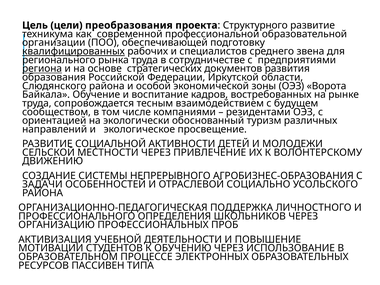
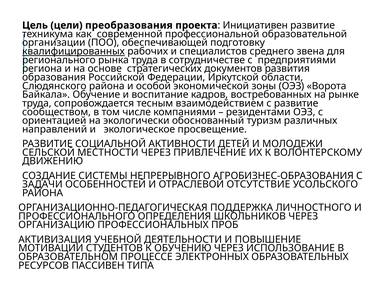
Структурного: Структурного -> Инициативен (255, 25)
региона underline: present -> none (42, 69)
с будущем: будущем -> развитие (296, 103)
СОЦИАЛЬНО: СОЦИАЛЬНО -> ОТСУТСТВИЕ (258, 184)
